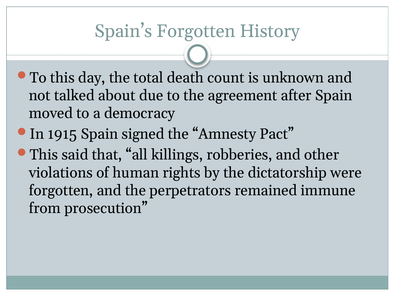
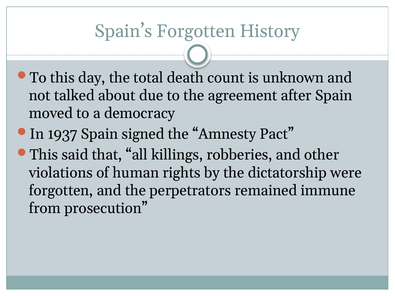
1915: 1915 -> 1937 (62, 134)
